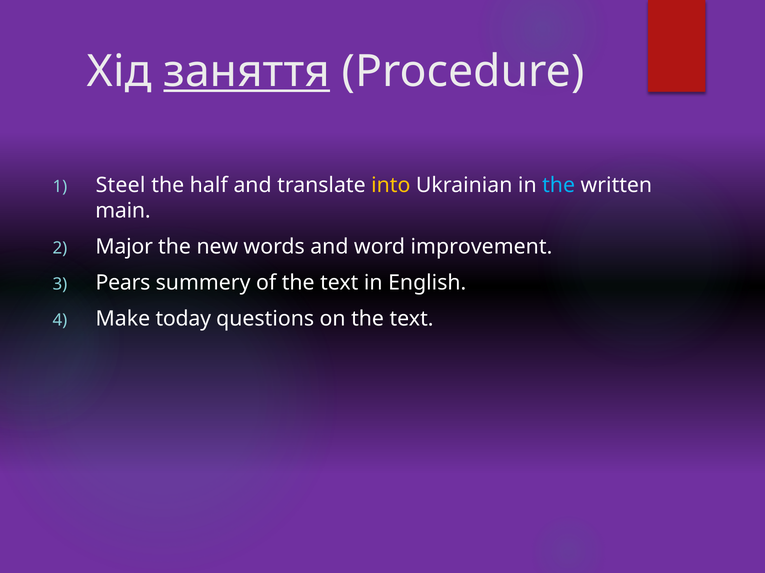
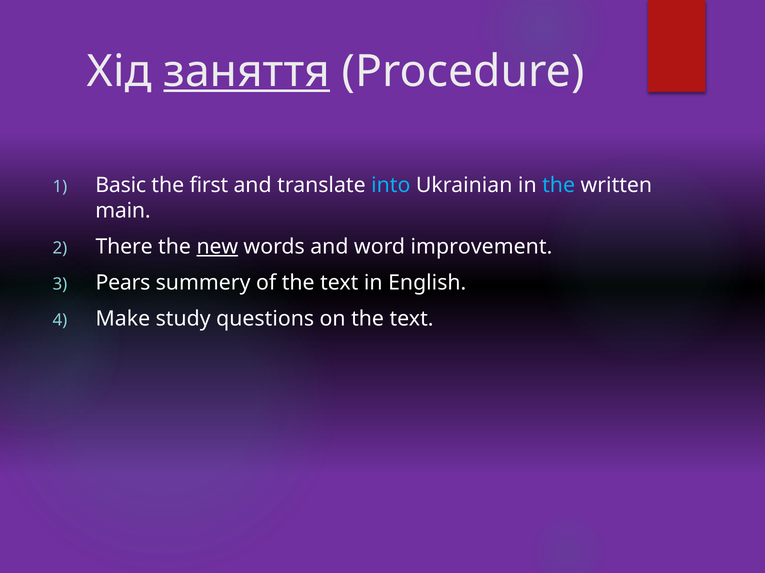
Steel: Steel -> Basic (121, 185)
half: half -> first (209, 185)
into colour: yellow -> light blue (391, 185)
Major: Major -> There (124, 247)
new underline: none -> present (217, 247)
today: today -> study (183, 319)
